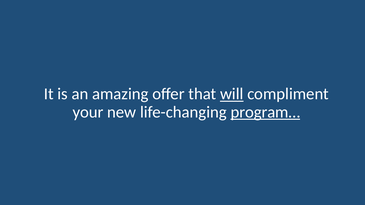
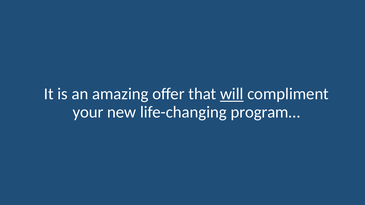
program… underline: present -> none (265, 112)
